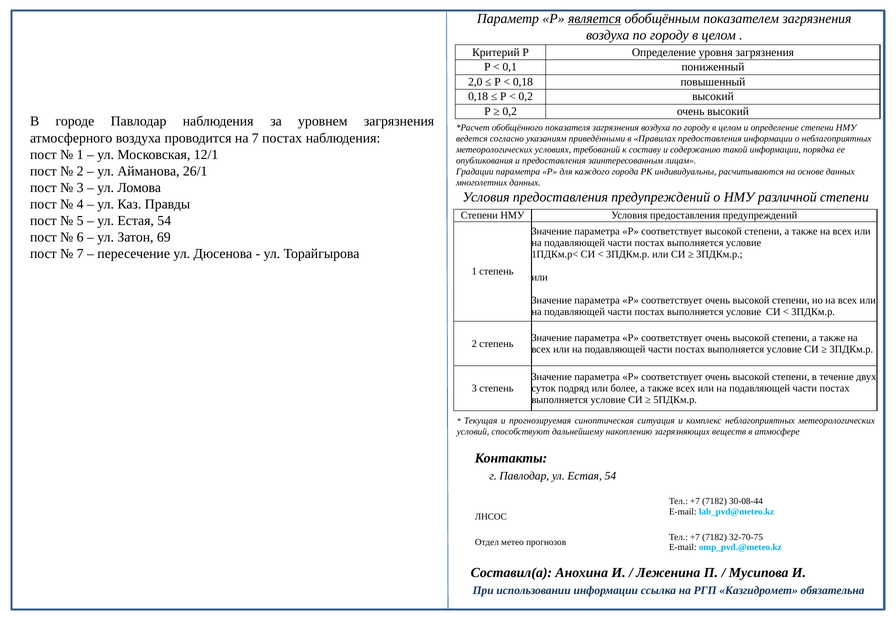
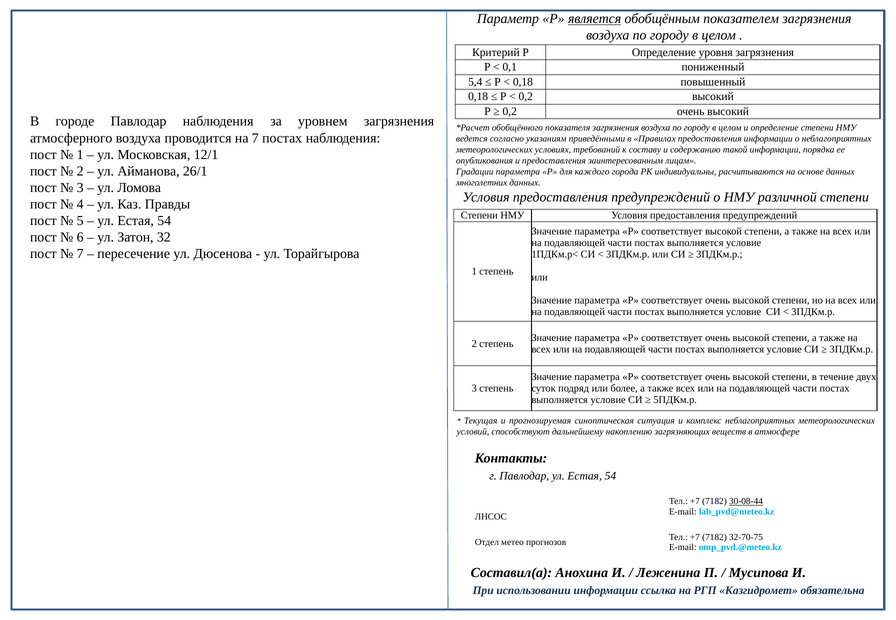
2,0: 2,0 -> 5,4 (475, 82)
69: 69 -> 32 (164, 237)
30-08-44 underline: none -> present (746, 502)
